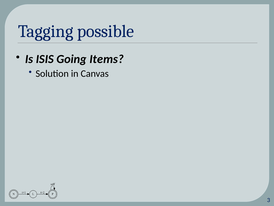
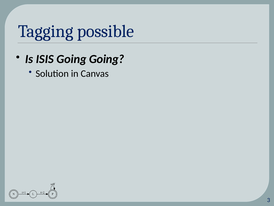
Going Items: Items -> Going (107, 59)
